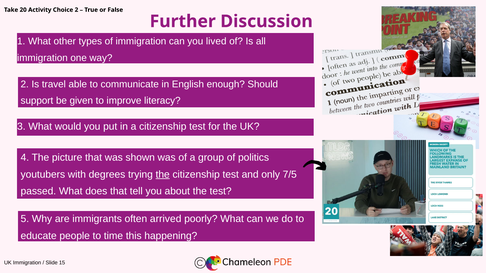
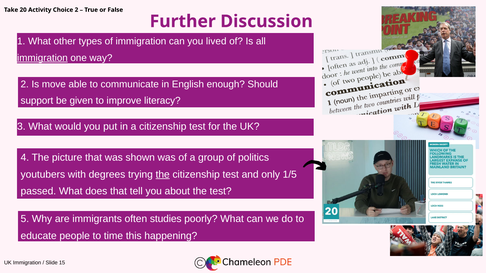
immigration underline: none -> present (42, 58)
travel: travel -> move (54, 84)
7/5: 7/5 -> 1/5 (290, 175)
arrived: arrived -> studies (166, 219)
